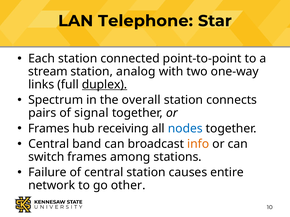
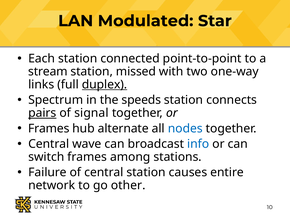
Telephone: Telephone -> Modulated (146, 21)
analog: analog -> missed (136, 72)
overall: overall -> speeds (141, 100)
pairs underline: none -> present (42, 113)
receiving: receiving -> alternate (123, 129)
band: band -> wave (87, 144)
info colour: orange -> blue (198, 144)
